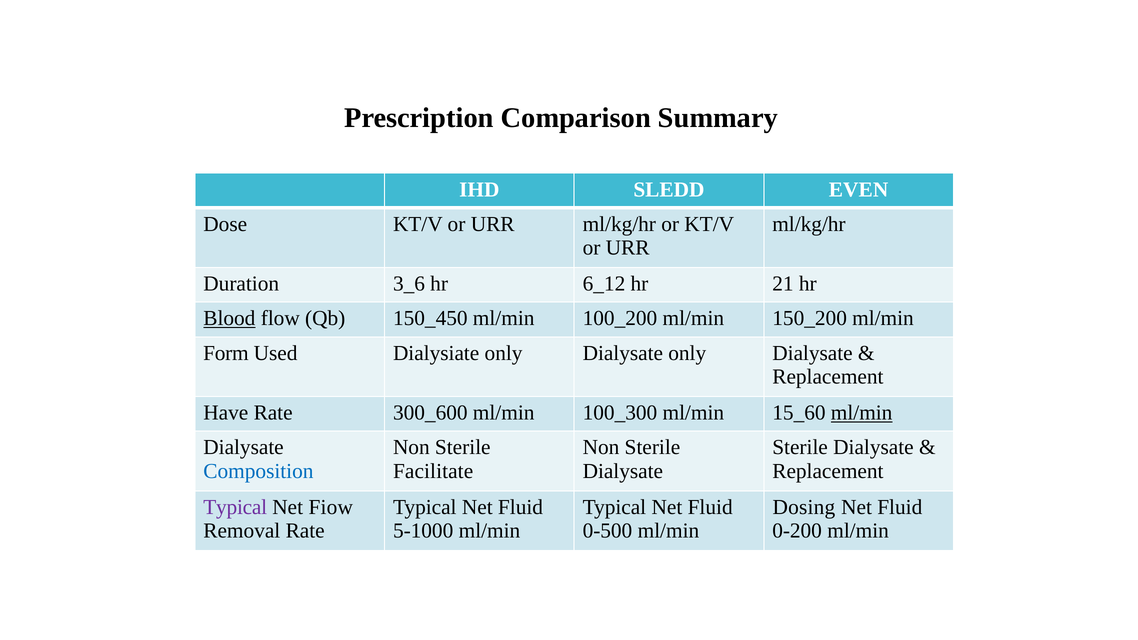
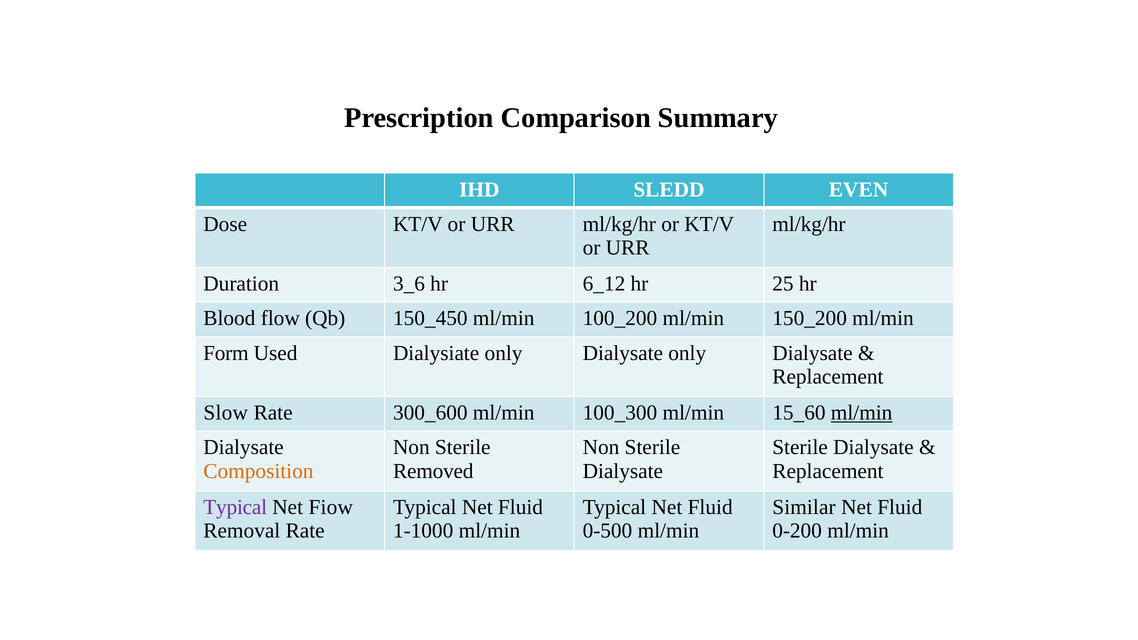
21: 21 -> 25 (783, 284)
Blood underline: present -> none (229, 318)
Have: Have -> Slow (226, 413)
Composition colour: blue -> orange (258, 471)
Facilitate: Facilitate -> Removed (433, 471)
Dosing: Dosing -> Similar (804, 507)
5-1000: 5-1000 -> 1-1000 (423, 531)
